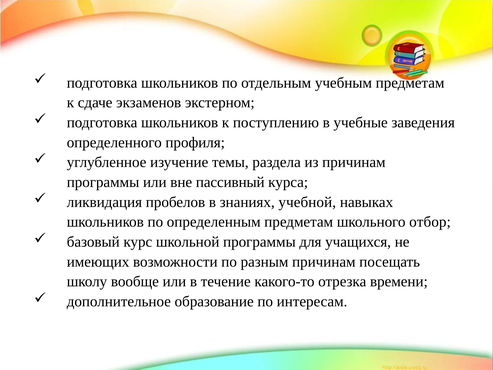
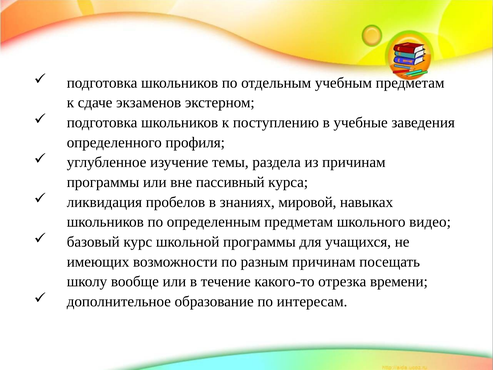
учебной: учебной -> мировой (307, 202)
отбор: отбор -> видео (430, 222)
